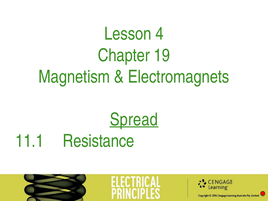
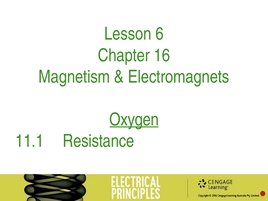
4: 4 -> 6 (160, 34)
19: 19 -> 16 (162, 55)
Spread: Spread -> Oxygen (134, 120)
